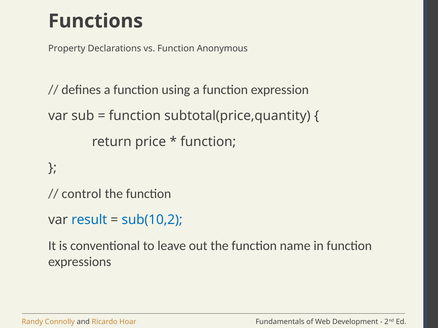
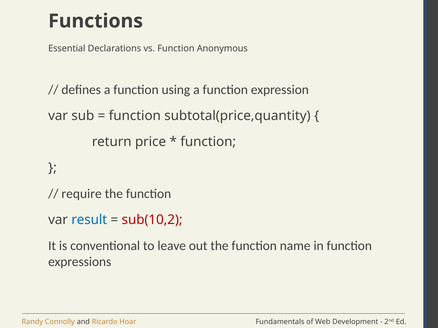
Property: Property -> Essential (67, 48)
control: control -> require (82, 194)
sub(10,2 colour: blue -> red (152, 220)
